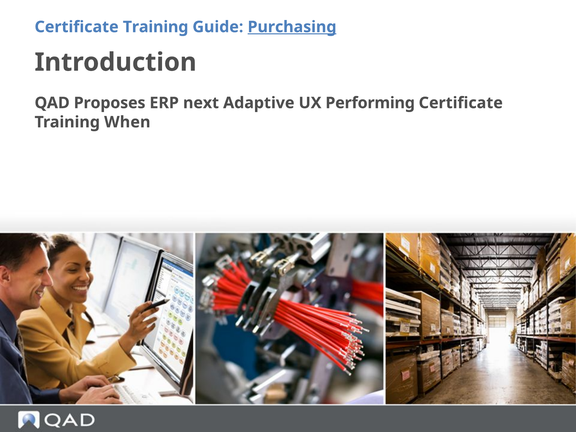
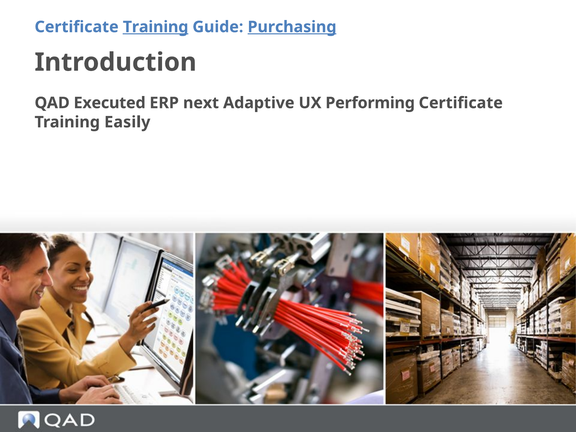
Training underline: none -> present (156, 27)
Proposes: Proposes -> Executed (110, 103)
When: When -> Easily (127, 122)
